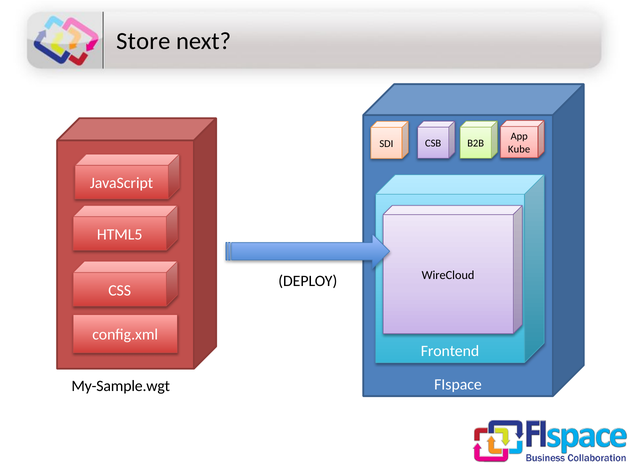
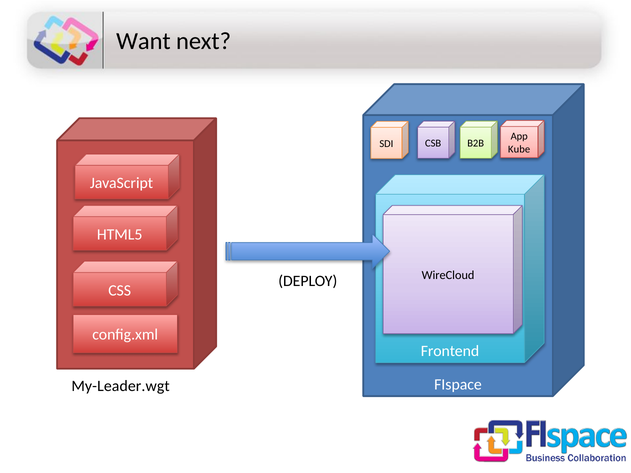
Store: Store -> Want (143, 41)
My-Sample.wgt: My-Sample.wgt -> My-Leader.wgt (121, 386)
